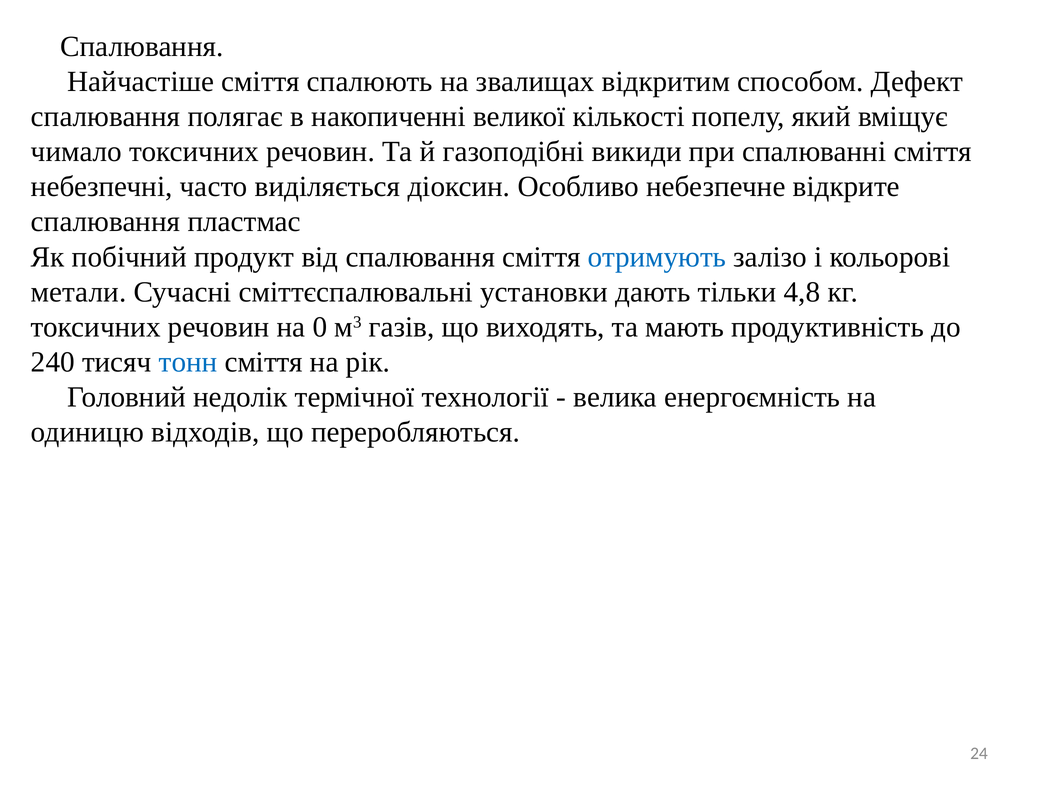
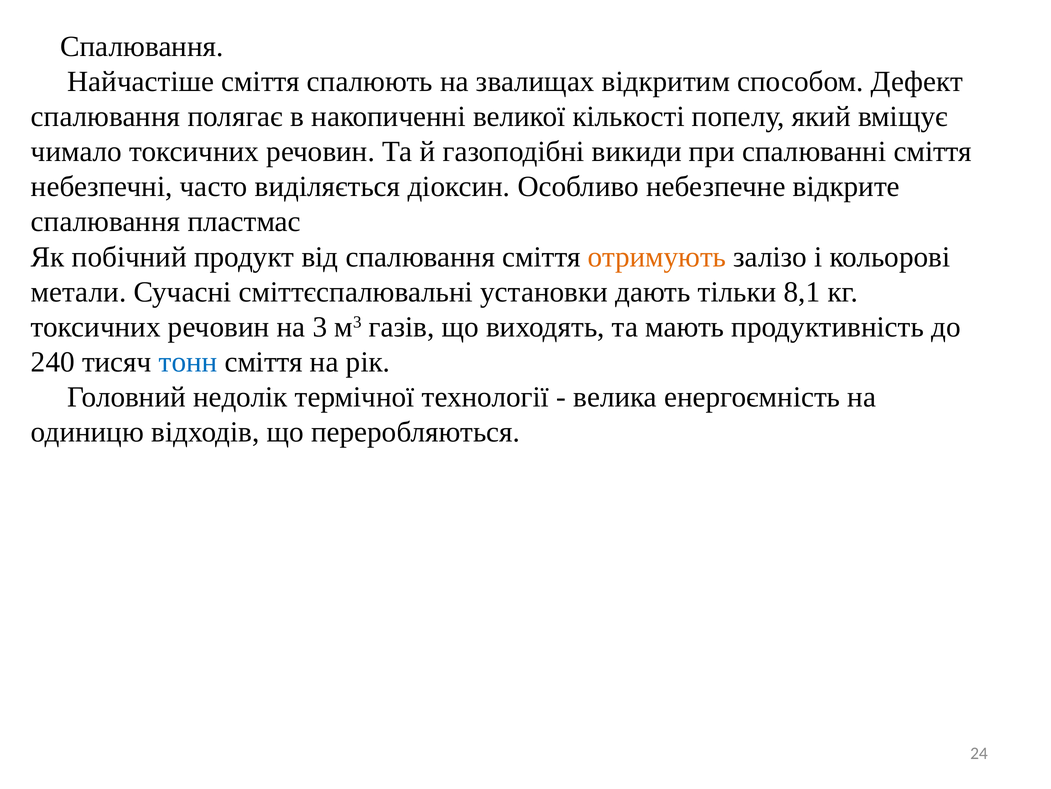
отримують colour: blue -> orange (657, 257)
4,8: 4,8 -> 8,1 (802, 292)
0: 0 -> 3 (320, 327)
